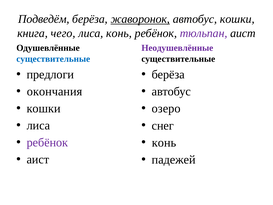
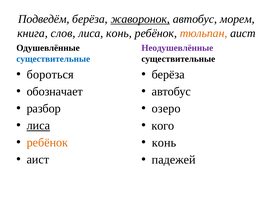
автобус кошки: кошки -> морем (237, 19)
чего: чего -> слов (63, 33)
тюльпан colour: purple -> orange (204, 33)
предлоги: предлоги -> бороться (50, 74)
окончания: окончания -> обозначает (55, 91)
кошки: кошки -> разбор (44, 108)
лиса underline: none -> present (38, 125)
снег: снег -> кого (163, 125)
ребёнок colour: purple -> orange (47, 142)
